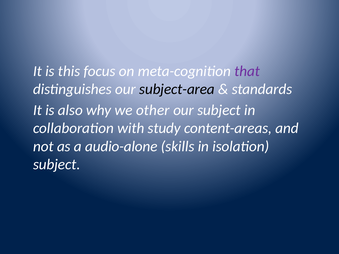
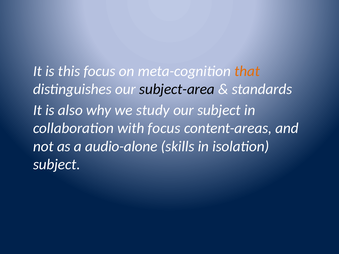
that colour: purple -> orange (247, 71)
other: other -> study (153, 110)
with study: study -> focus (164, 128)
